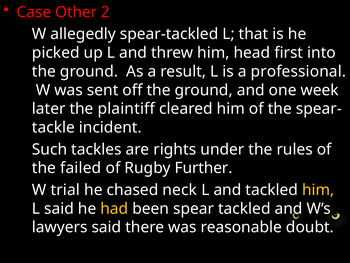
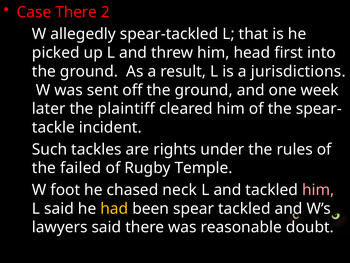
Case Other: Other -> There (76, 12)
professional: professional -> jurisdictions (298, 71)
Further: Further -> Temple (203, 168)
trial: trial -> foot (65, 190)
him colour: yellow -> pink (318, 190)
